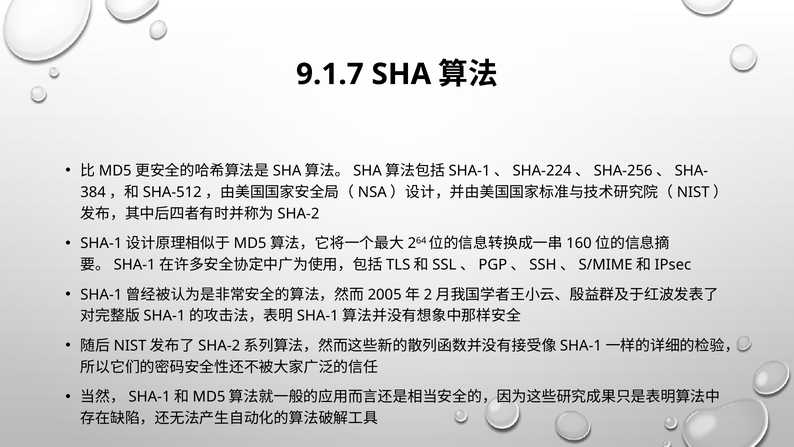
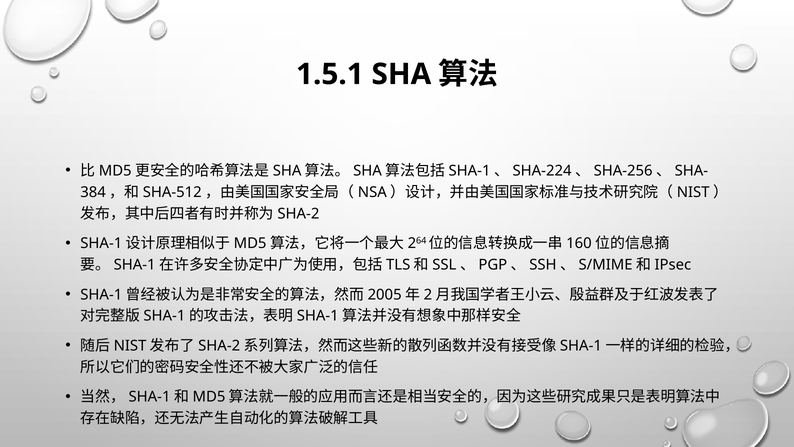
9.1.7: 9.1.7 -> 1.5.1 (330, 74)
